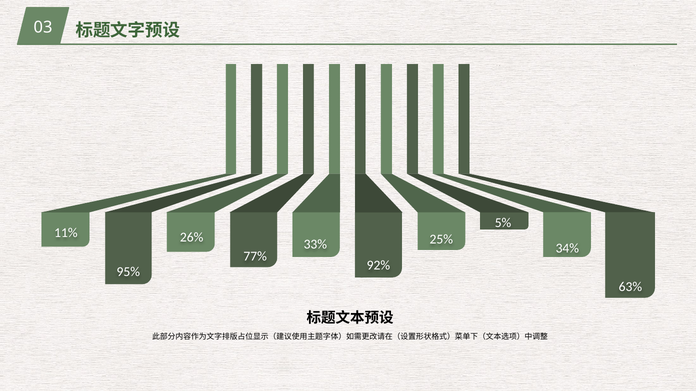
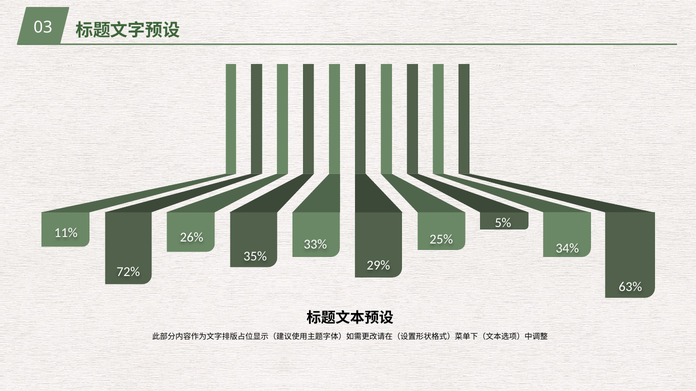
77%: 77% -> 35% (255, 257)
92%: 92% -> 29% (378, 266)
95%: 95% -> 72% (128, 272)
